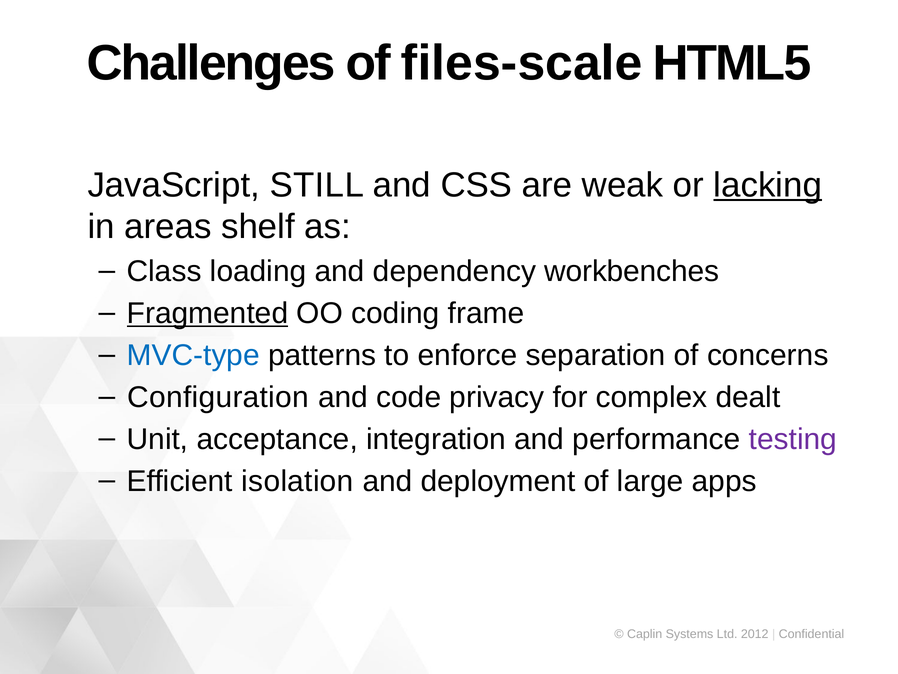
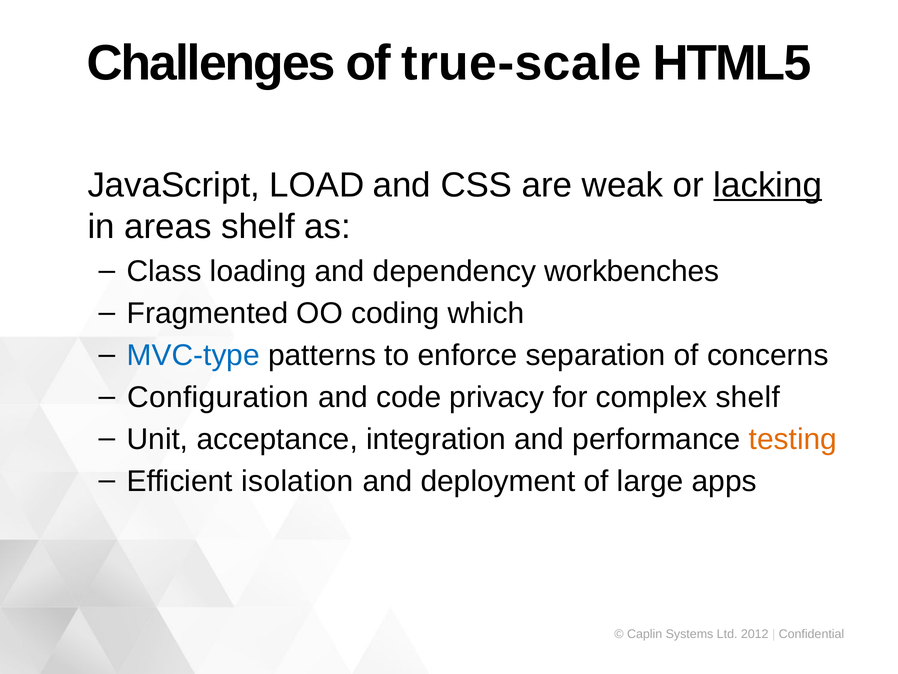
files-scale: files-scale -> true-scale (521, 63)
STILL: STILL -> LOAD (317, 185)
Fragmented underline: present -> none (208, 313)
frame: frame -> which (486, 313)
complex dealt: dealt -> shelf (748, 397)
testing colour: purple -> orange (793, 439)
